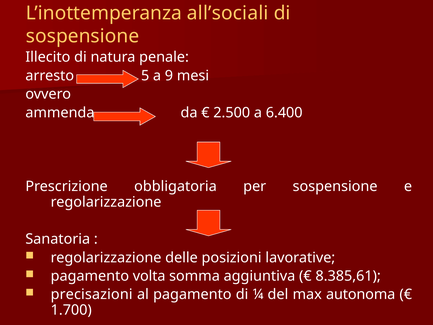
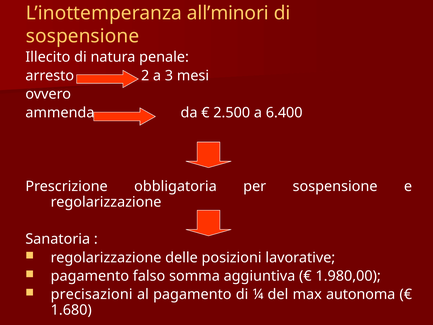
all’sociali: all’sociali -> all’minori (228, 13)
5: 5 -> 2 (145, 76)
9: 9 -> 3 (169, 76)
volta: volta -> falso (149, 276)
8.385,61: 8.385,61 -> 1.980,00 (348, 276)
1.700: 1.700 -> 1.680 (71, 310)
